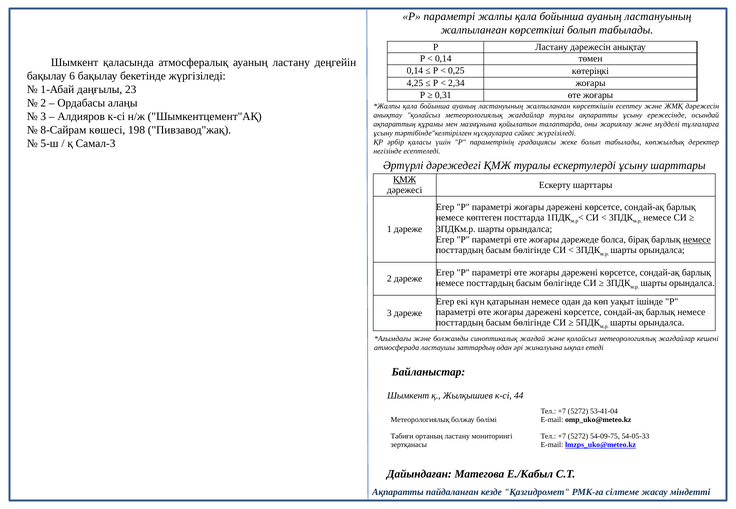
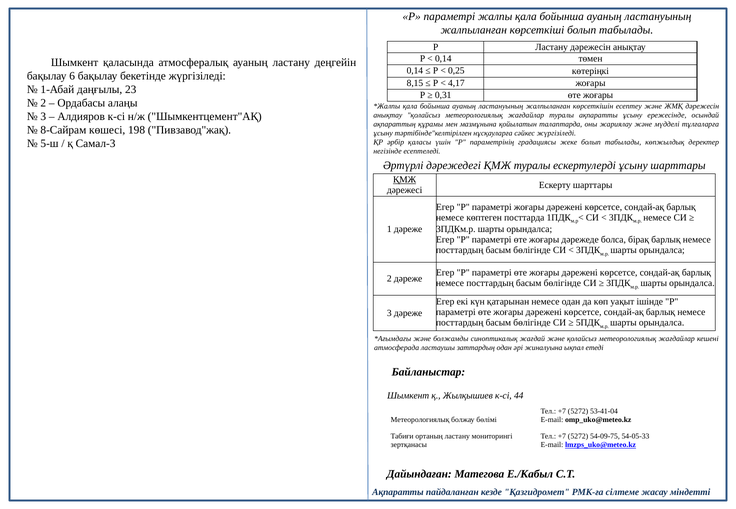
4,25: 4,25 -> 8,15 (415, 83)
2,34: 2,34 -> 4,17 (456, 83)
немесе underline: present -> none (697, 240)
